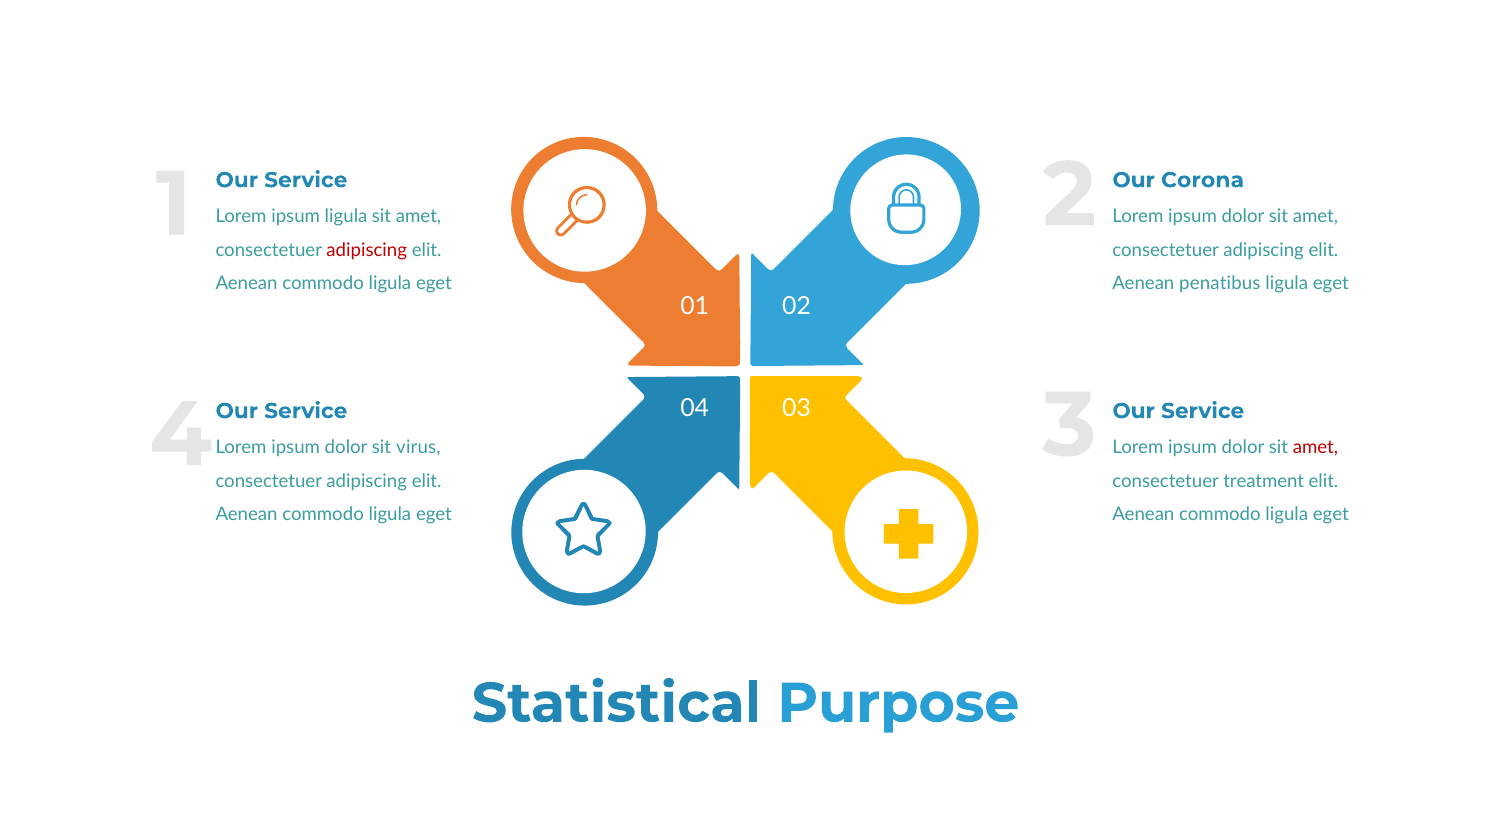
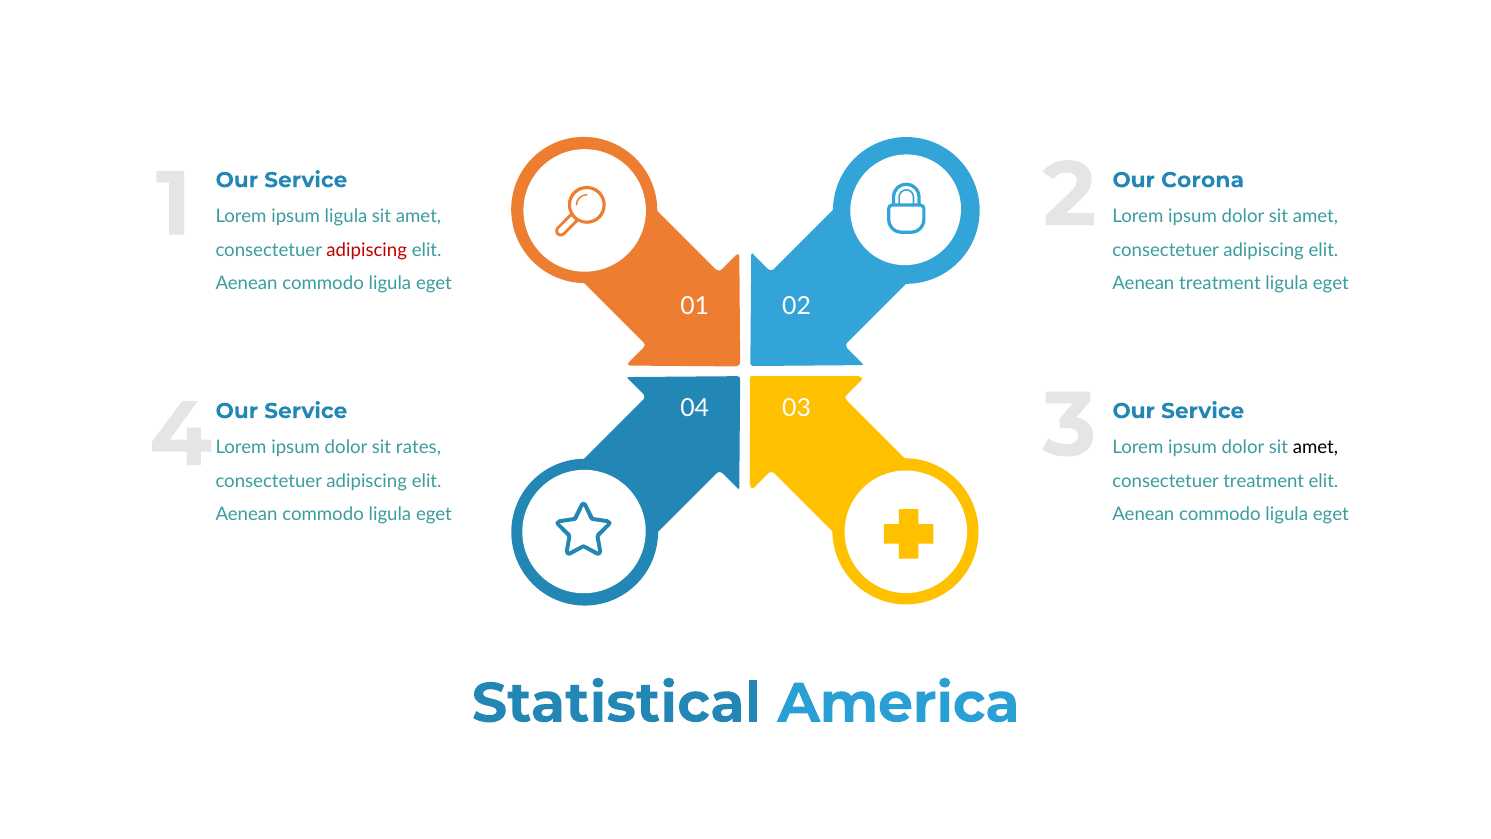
Aenean penatibus: penatibus -> treatment (1220, 284)
virus: virus -> rates (419, 447)
amet colour: red -> black (1315, 447)
Purpose: Purpose -> America (899, 703)
